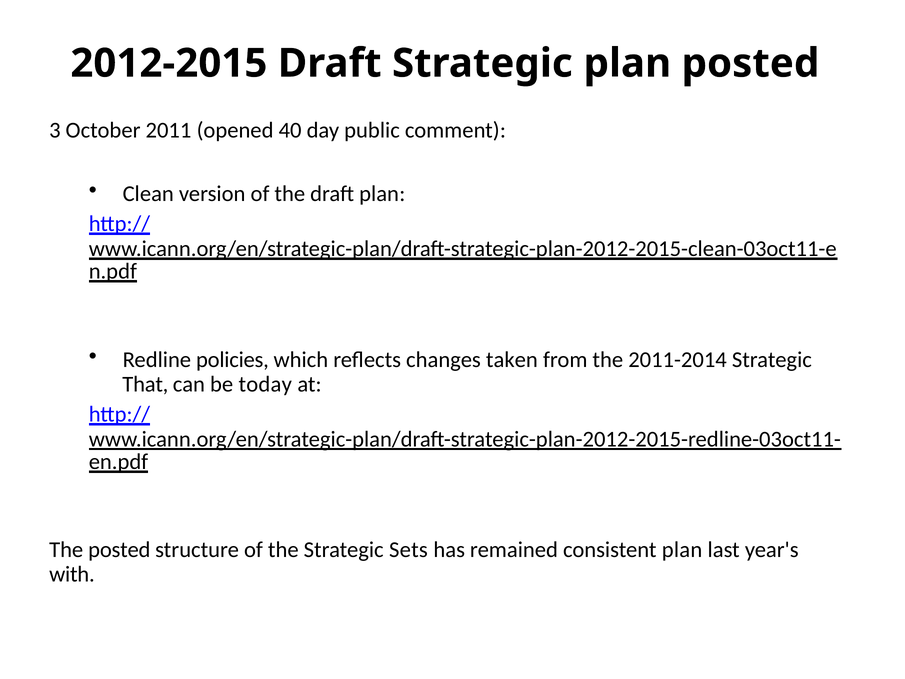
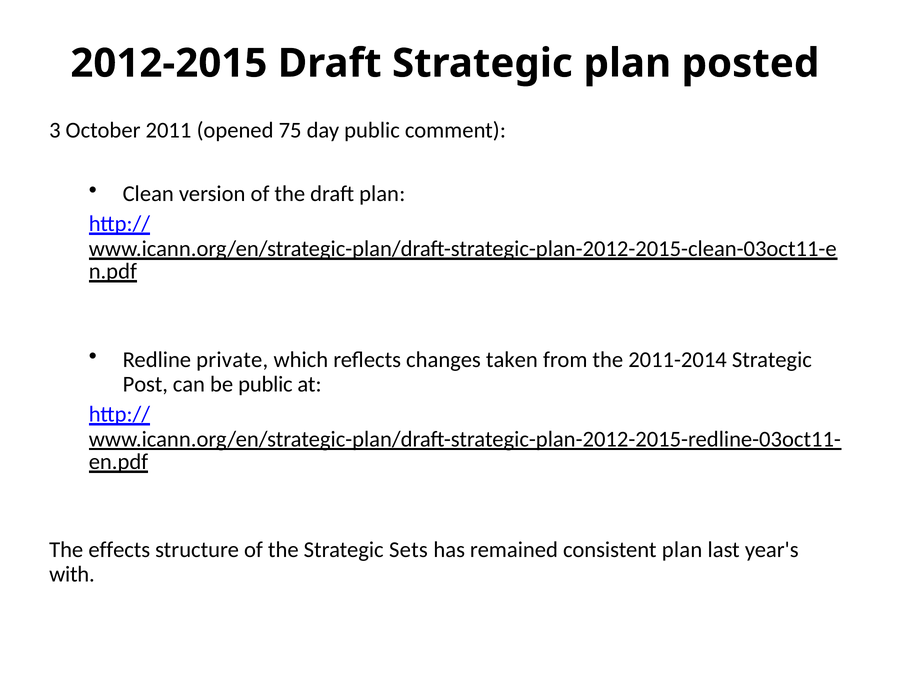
40: 40 -> 75 (290, 130)
policies: policies -> private (232, 359)
That: That -> Post (145, 384)
be today: today -> public (265, 384)
The posted: posted -> effects (119, 550)
